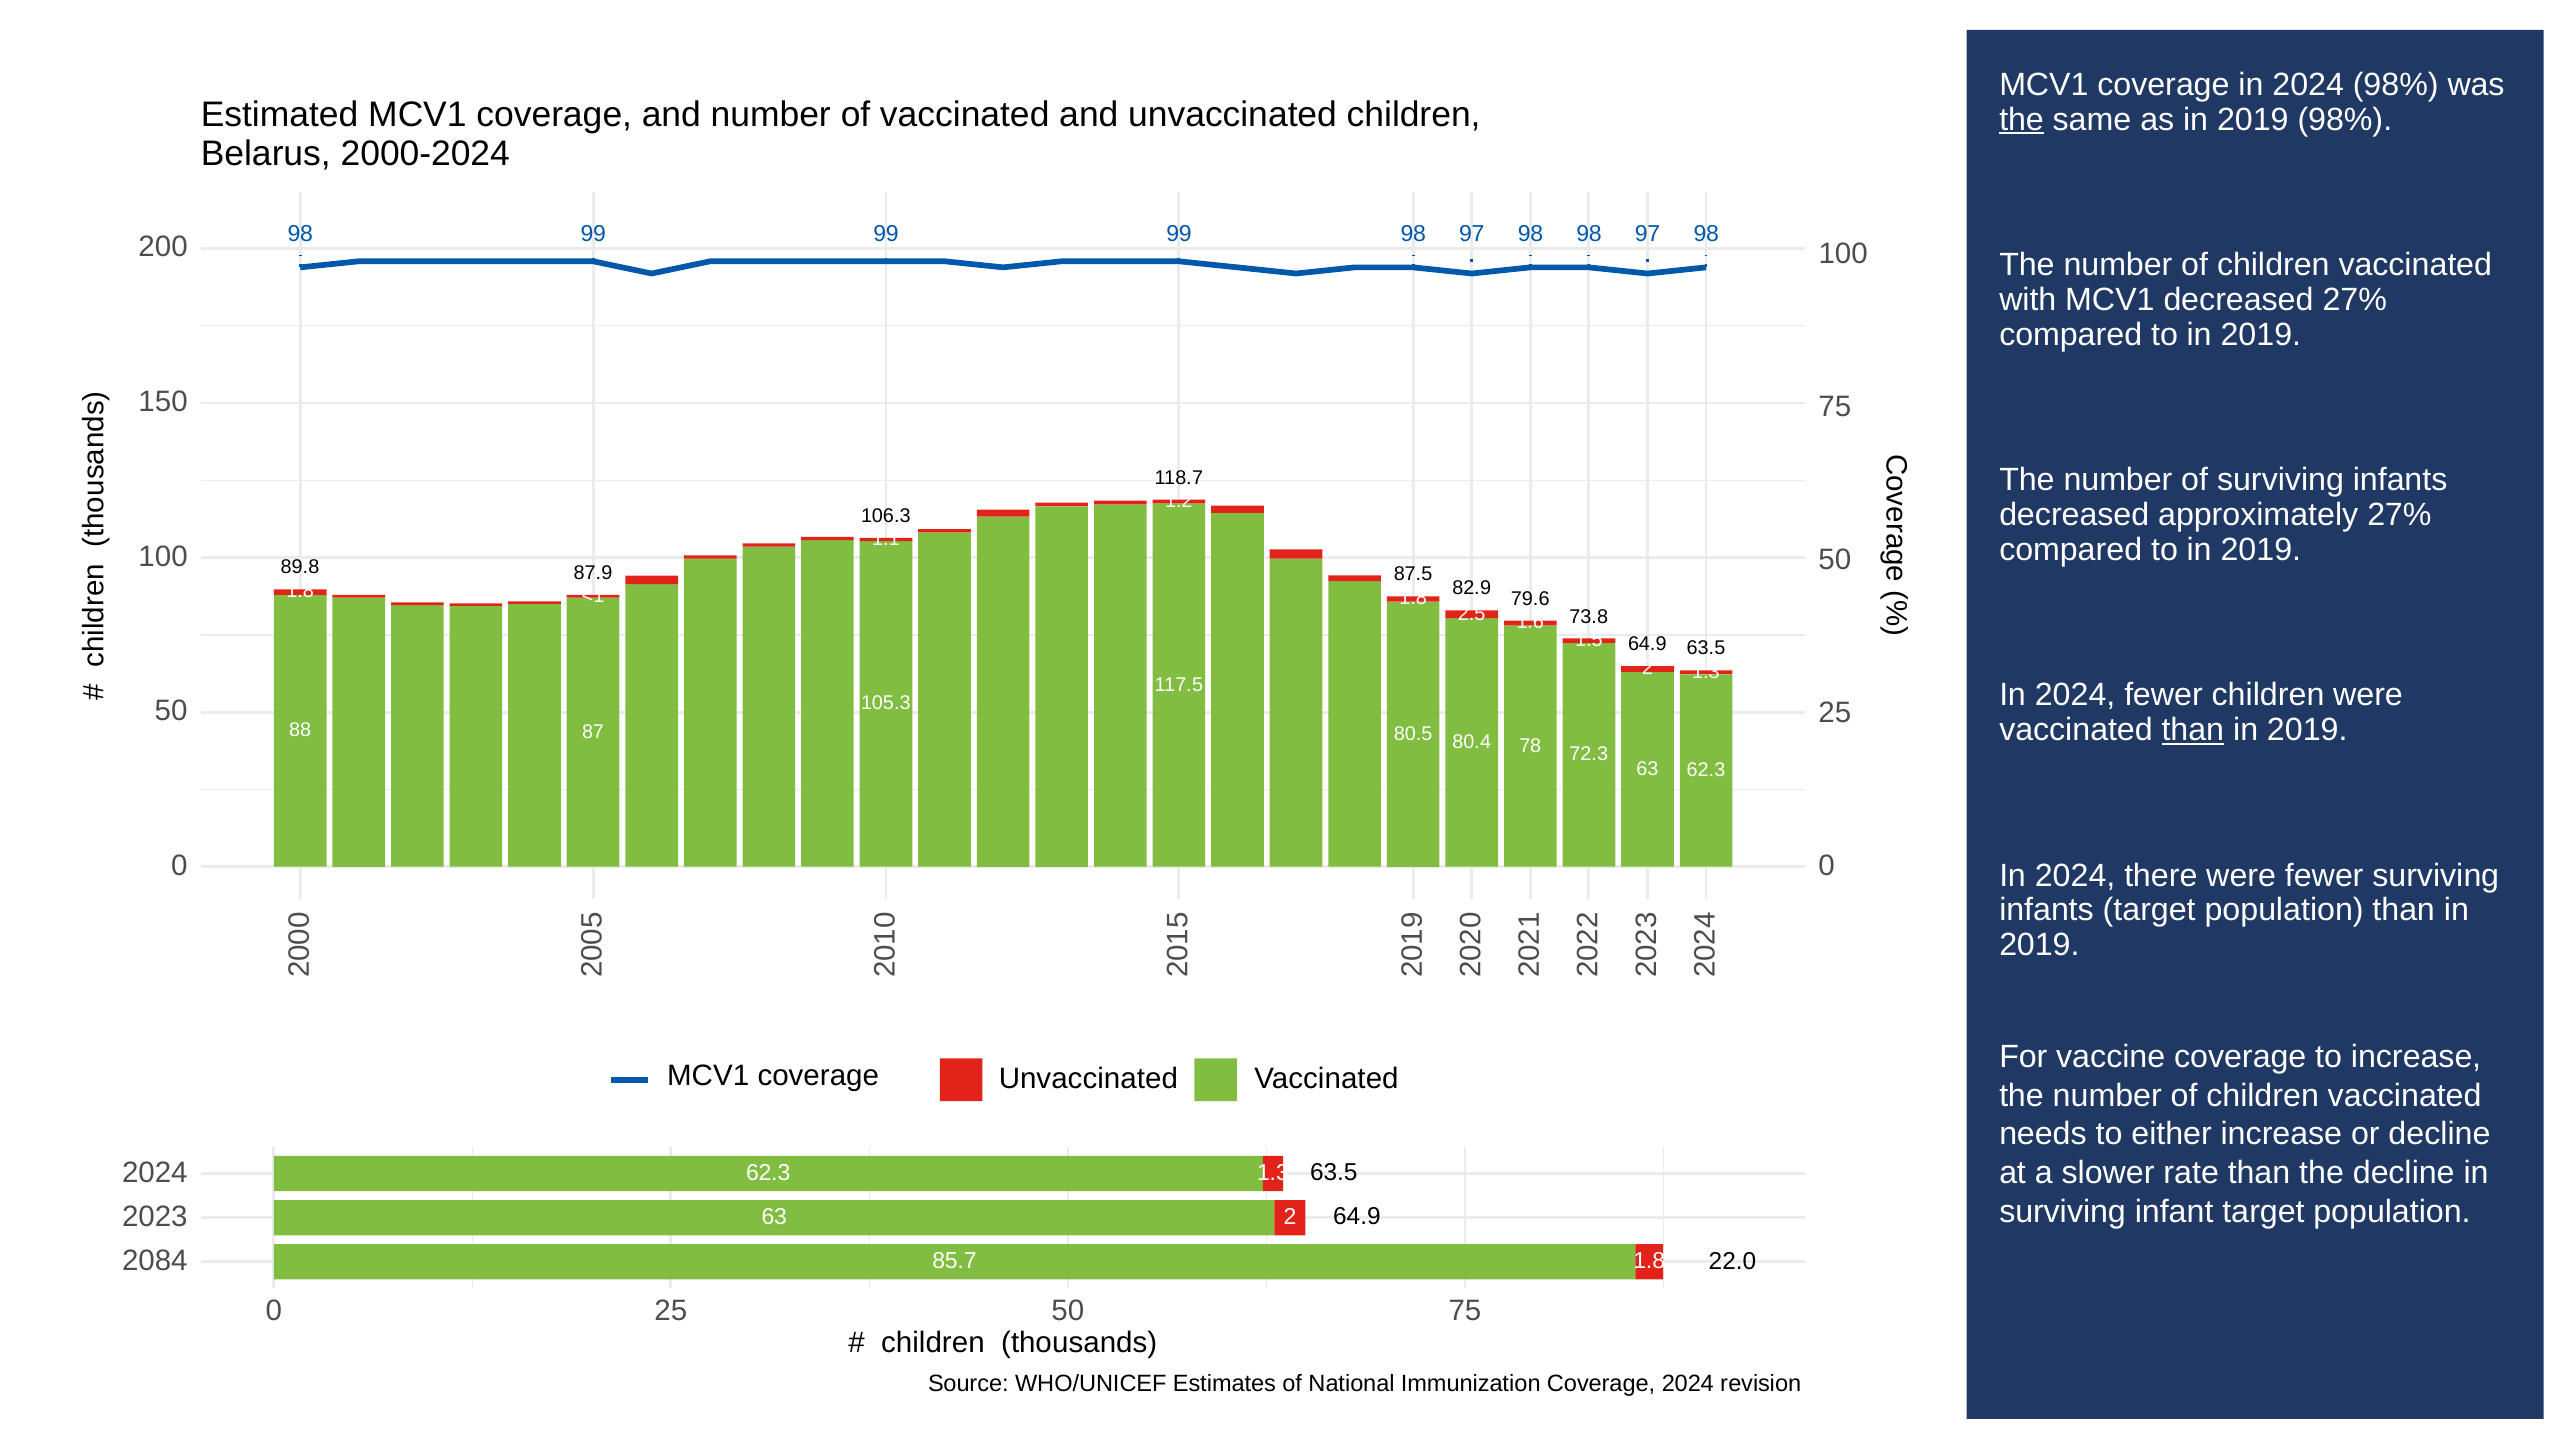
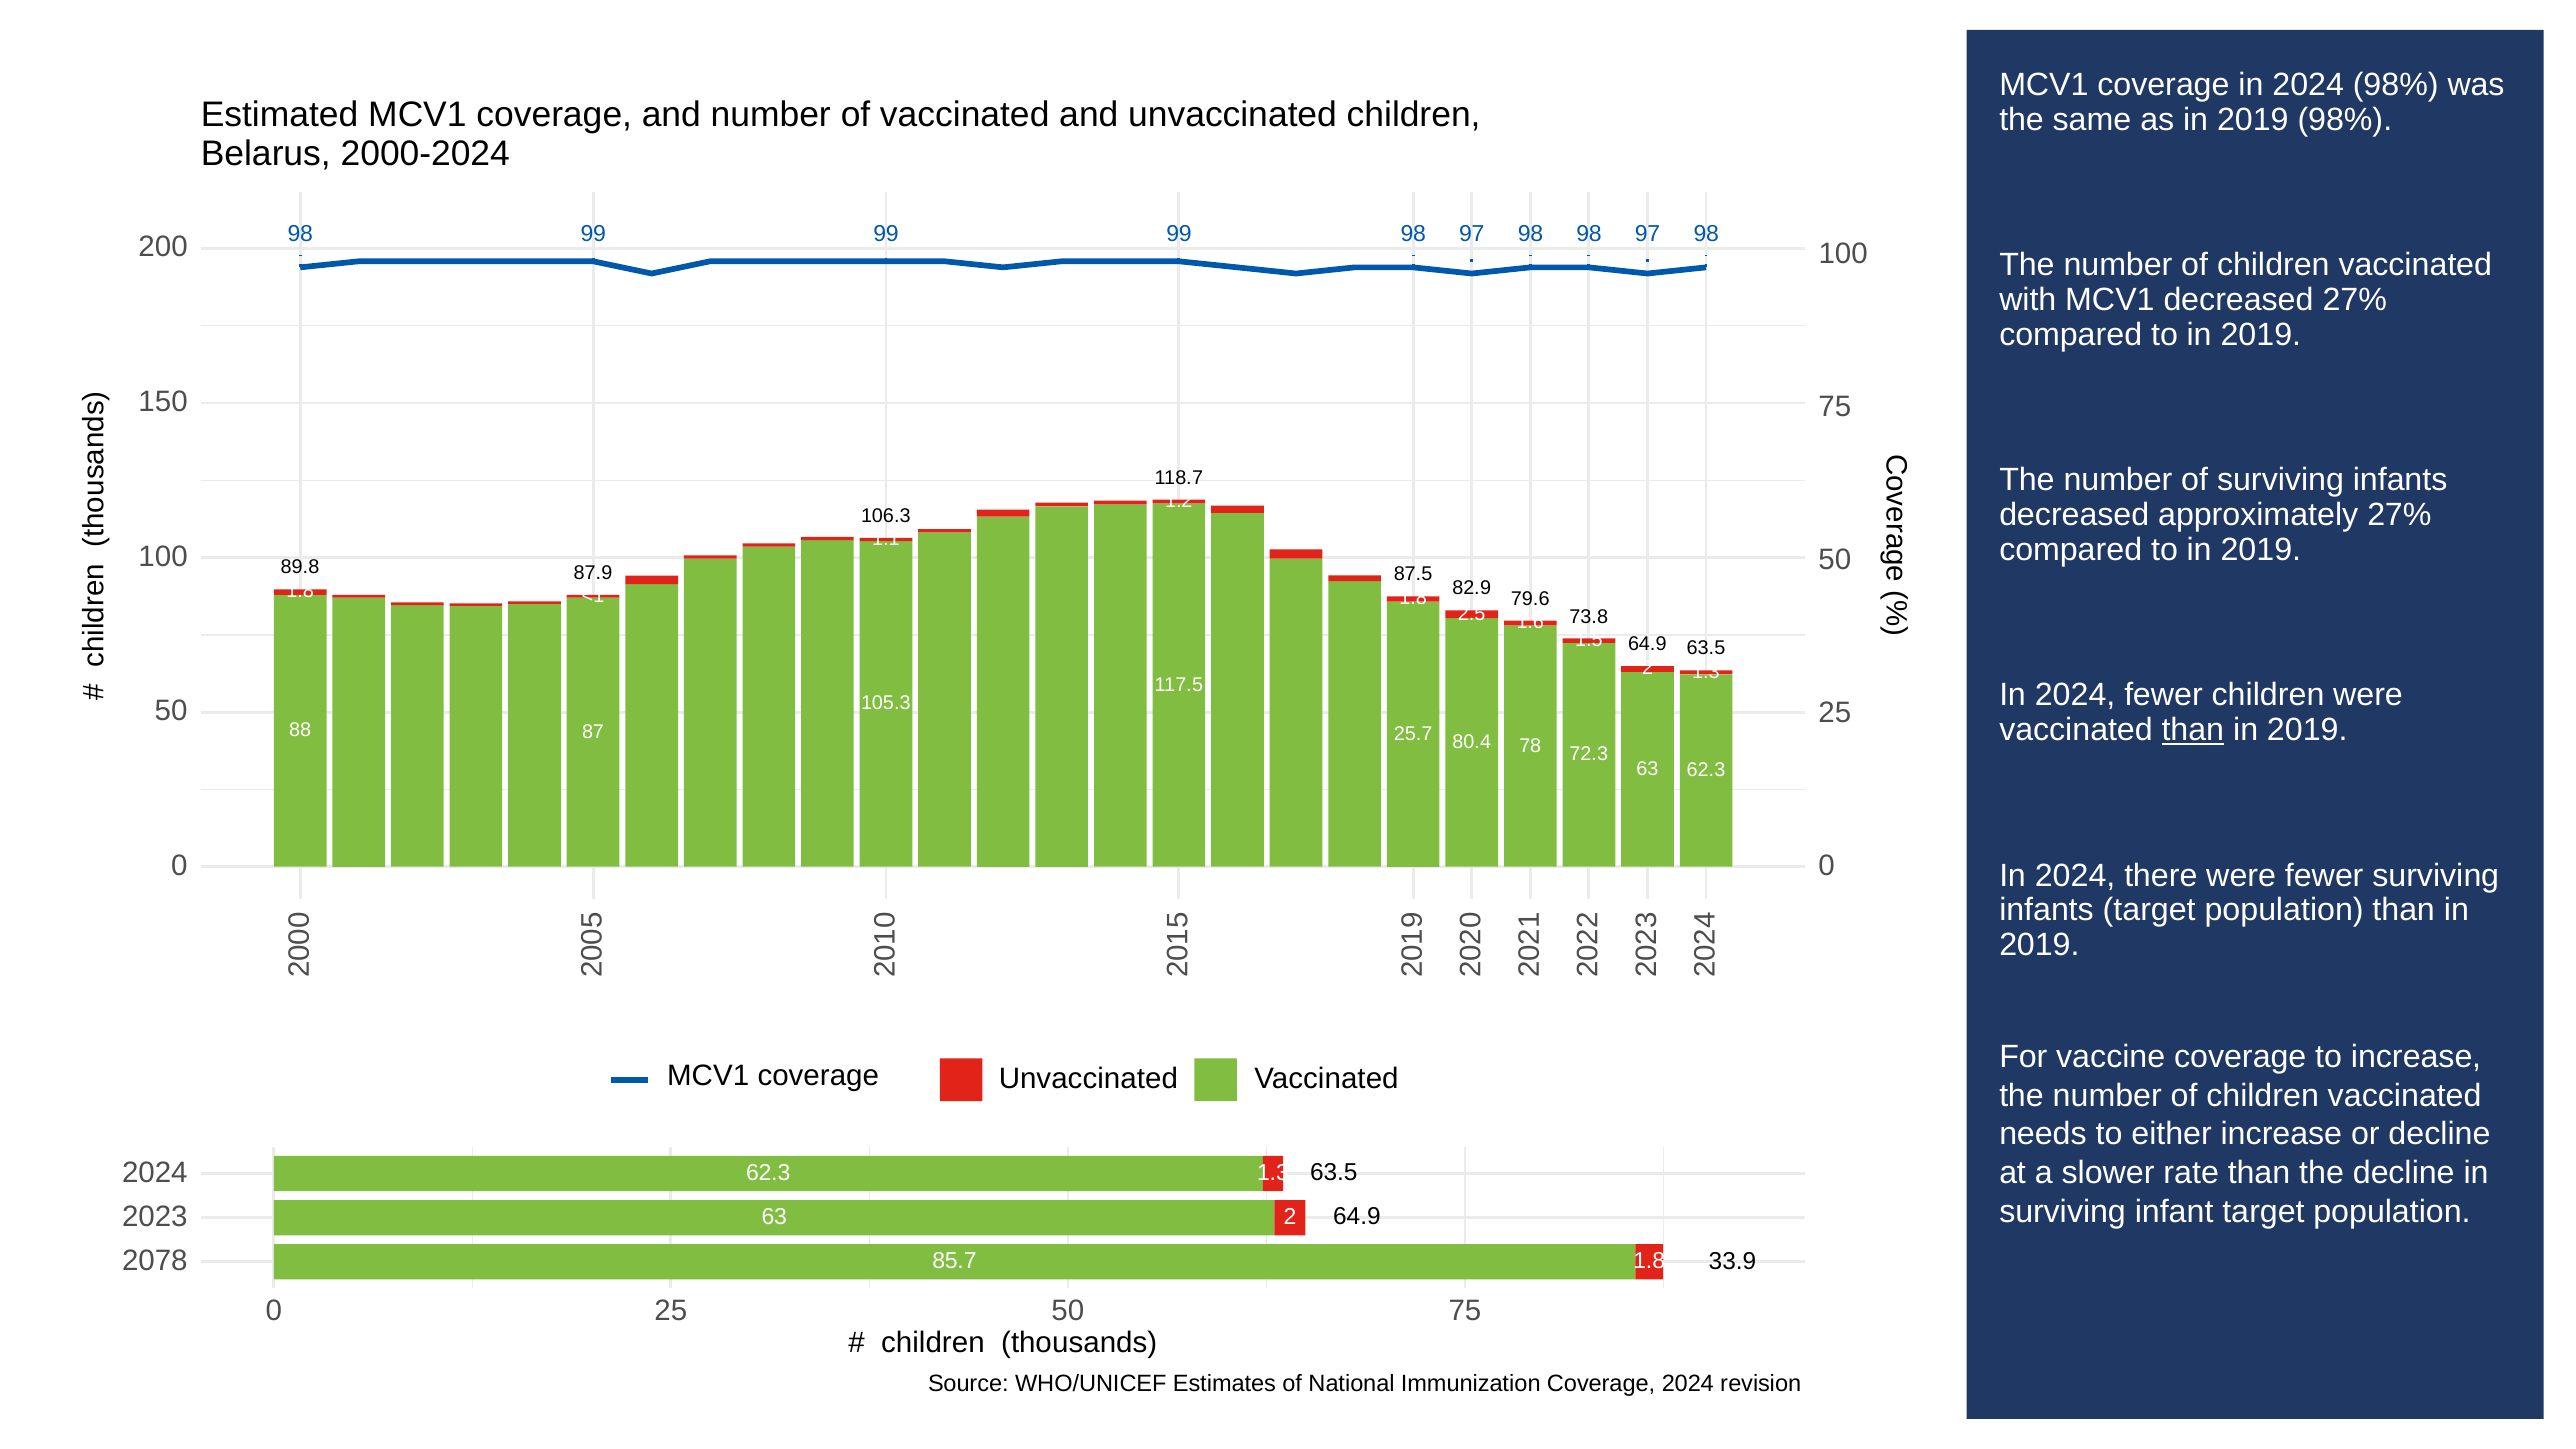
the underline: present -> none (2022, 119)
80.5: 80.5 -> 25.7 (1413, 734)
2084: 2084 -> 2078 (155, 1261)
22.0: 22.0 -> 33.9 (1732, 1261)
